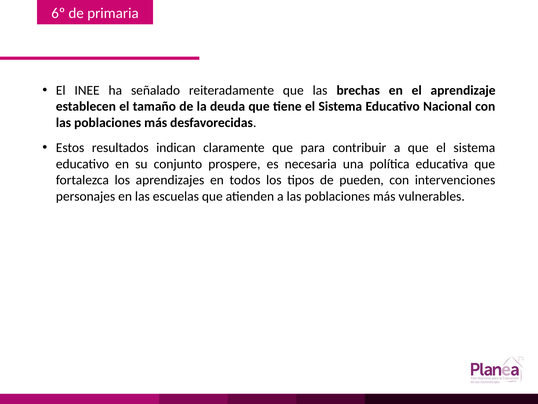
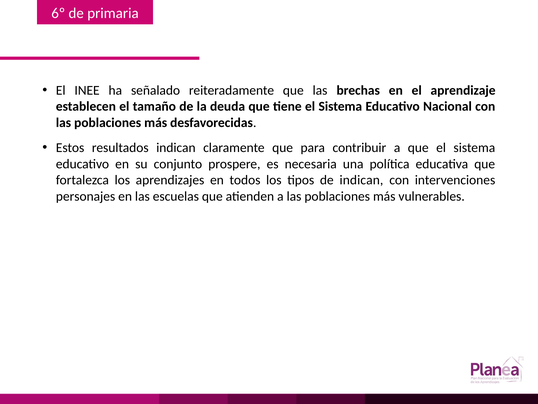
de pueden: pueden -> indican (361, 180)
